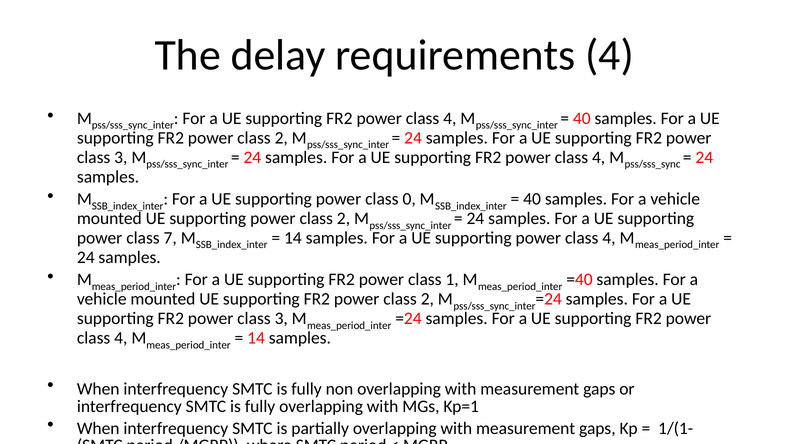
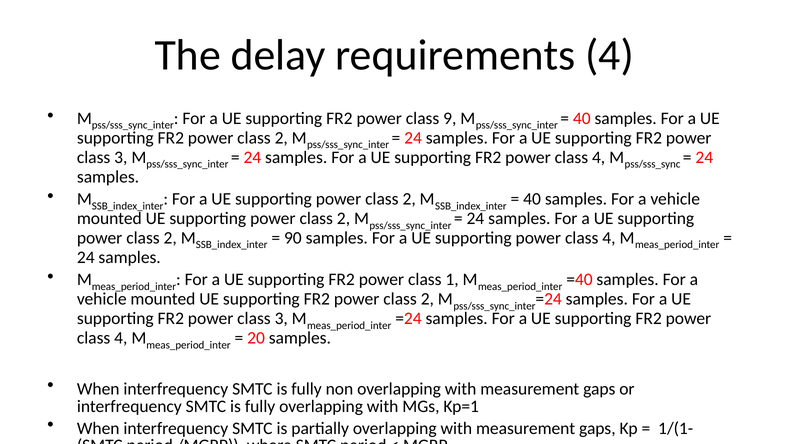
4: 4 -> 9 (450, 118)
0: 0 -> 2 (409, 199)
7: 7 -> 2 (170, 238)
14: 14 -> 90 (293, 238)
14: 14 -> 20 (256, 338)
